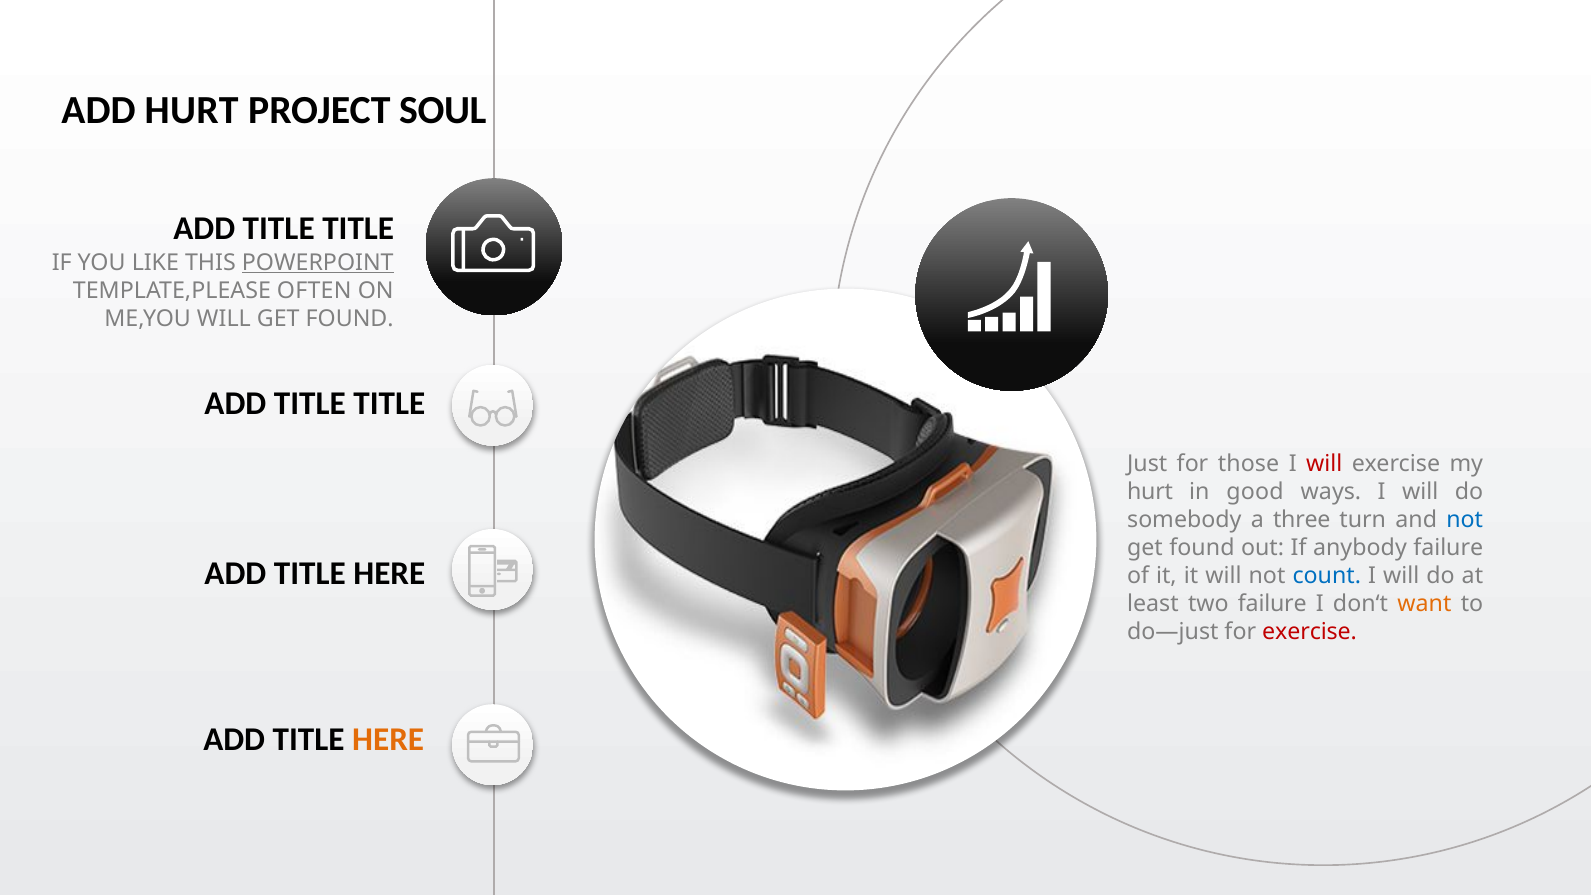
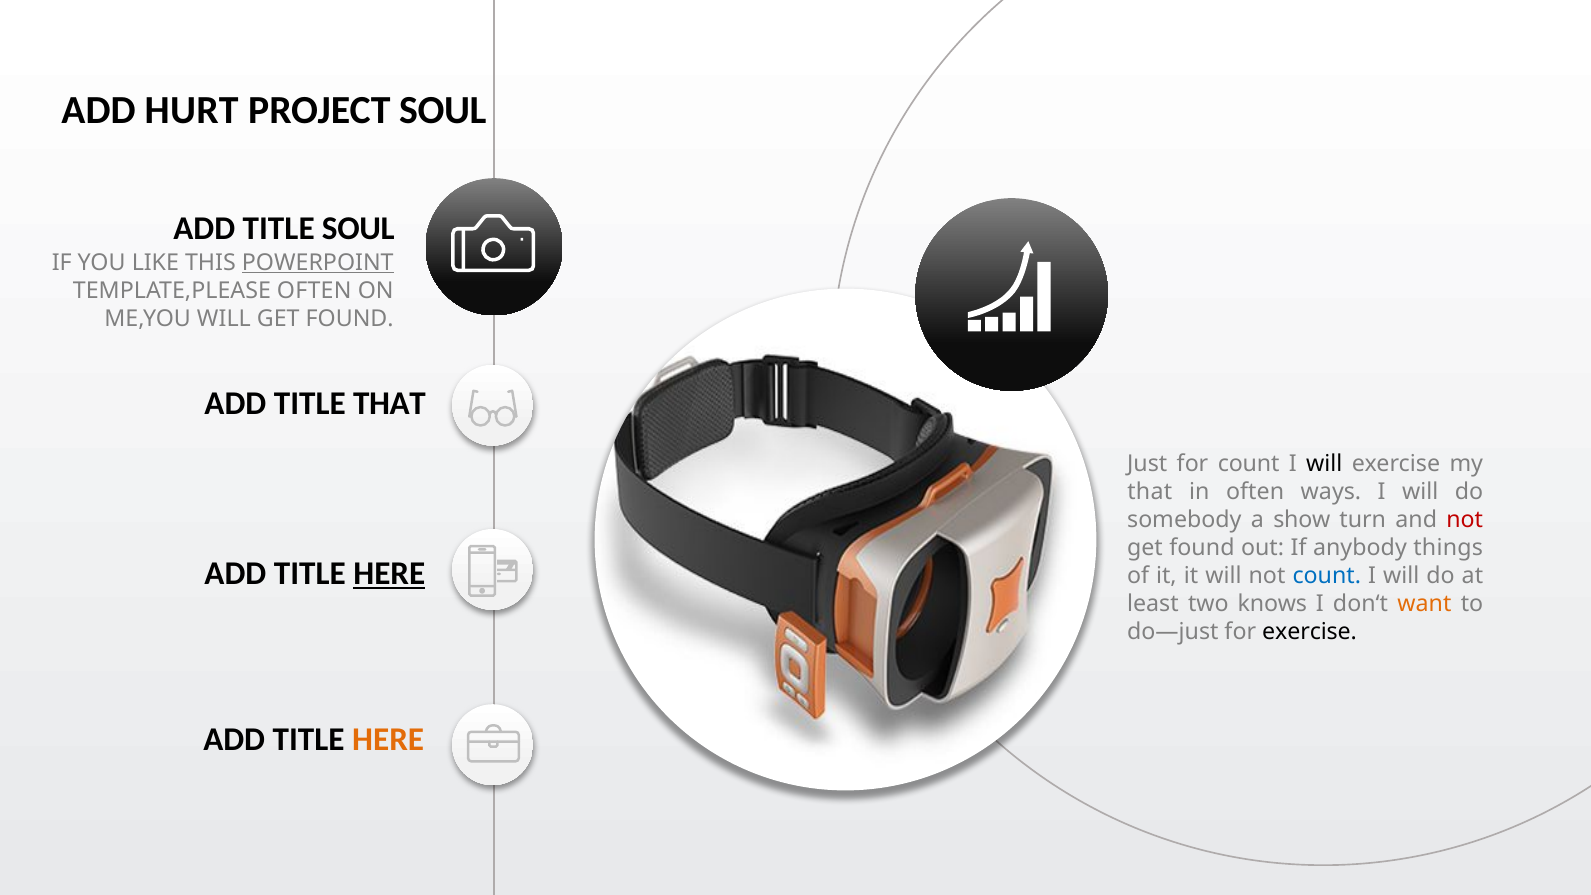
TITLE: TITLE -> SOUL (358, 229)
TITLE: TITLE -> THAT (389, 404)
for those: those -> count (1249, 464)
will colour: red -> black (1324, 464)
hurt: hurt -> that (1150, 492)
in good: good -> often (1255, 492)
three: three -> show (1302, 520)
not colour: blue -> red (1465, 520)
anybody failure: failure -> things (1448, 548)
HERE underline: none -> present (389, 573)
two failure: failure -> knows (1272, 604)
exercise colour: red -> black (1310, 631)
